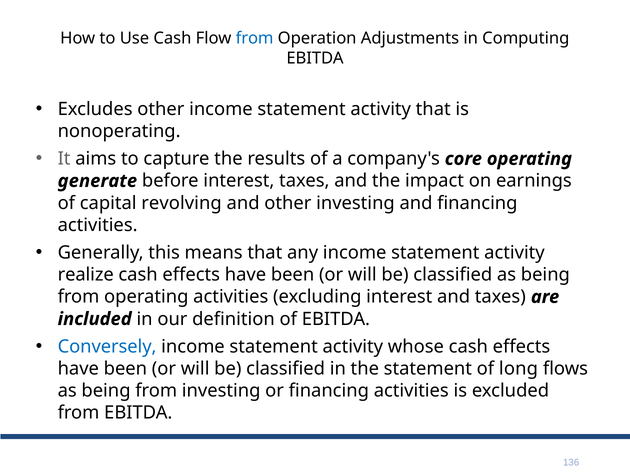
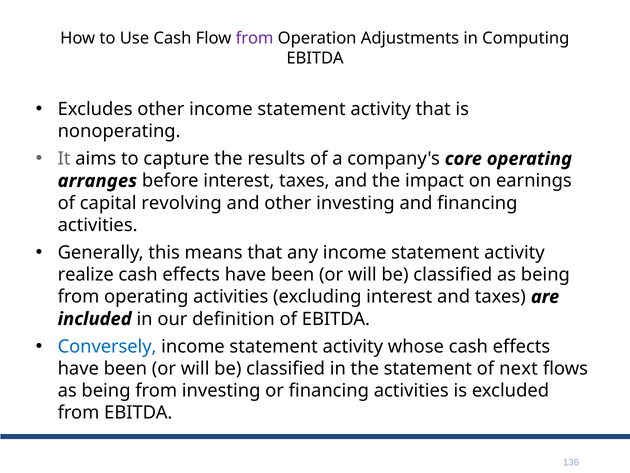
from colour: blue -> purple (255, 38)
generate: generate -> arranges (97, 181)
long: long -> next (518, 368)
